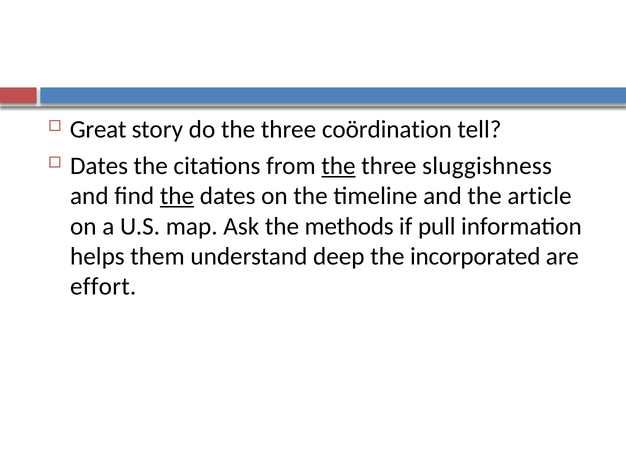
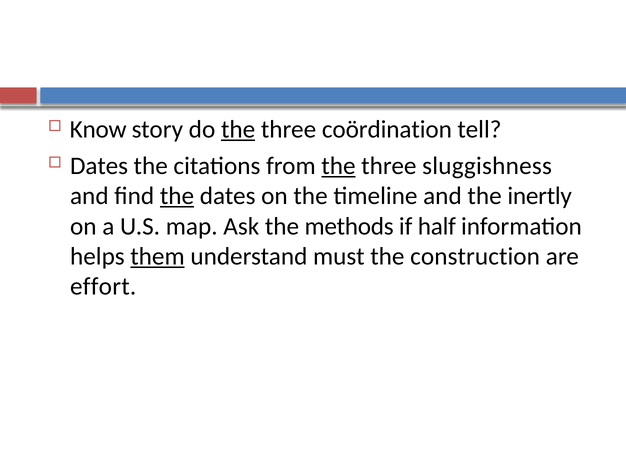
Great: Great -> Know (98, 130)
the underline: none -> present (238, 130)
article: article -> inertly (540, 196)
pull: pull -> half (437, 226)
them underline: none -> present (157, 257)
deep: deep -> must (339, 257)
incorporated: incorporated -> construction (475, 257)
